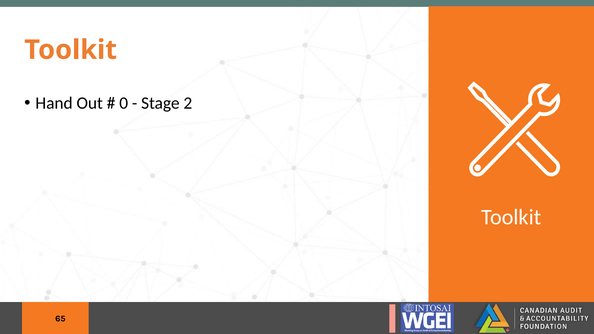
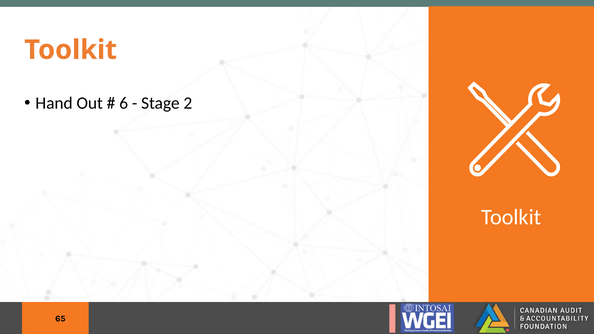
0: 0 -> 6 (124, 103)
